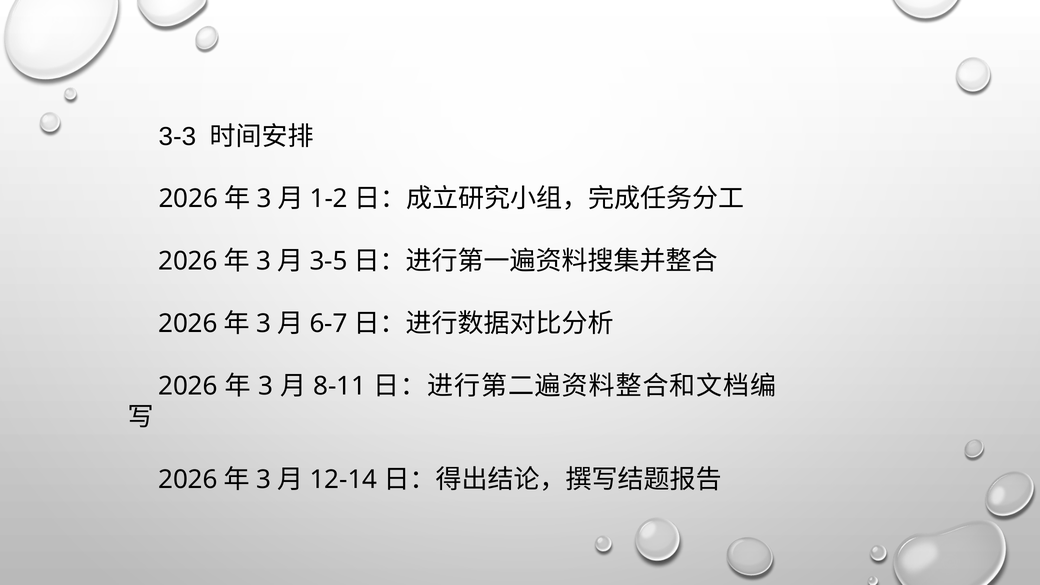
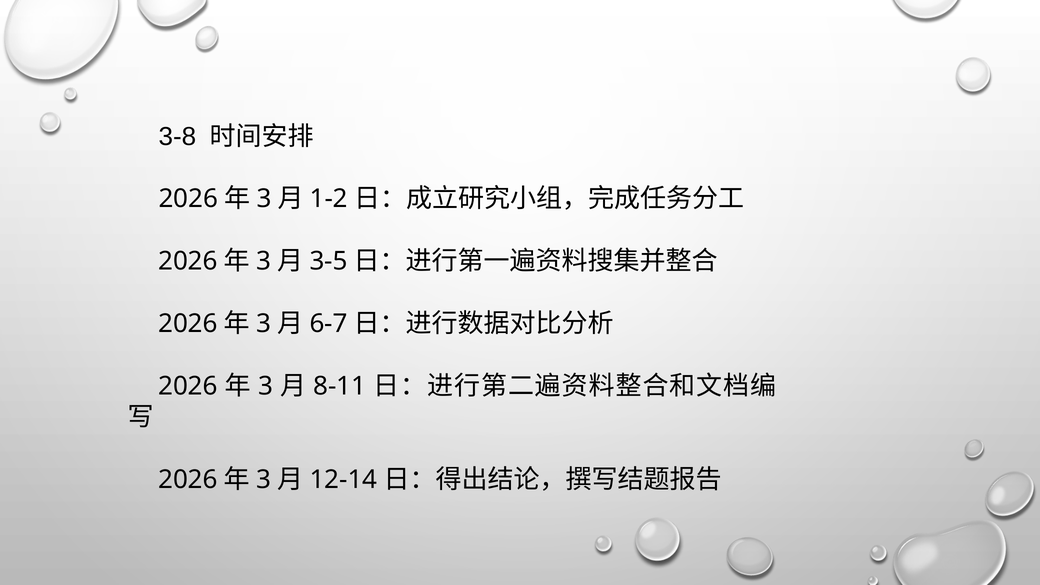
3-3: 3-3 -> 3-8 (177, 137)
